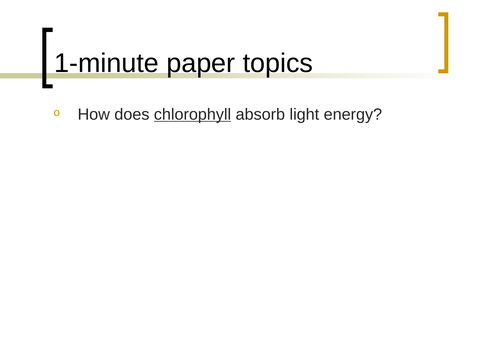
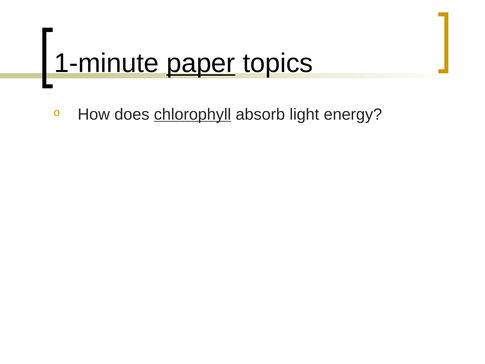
paper underline: none -> present (201, 63)
